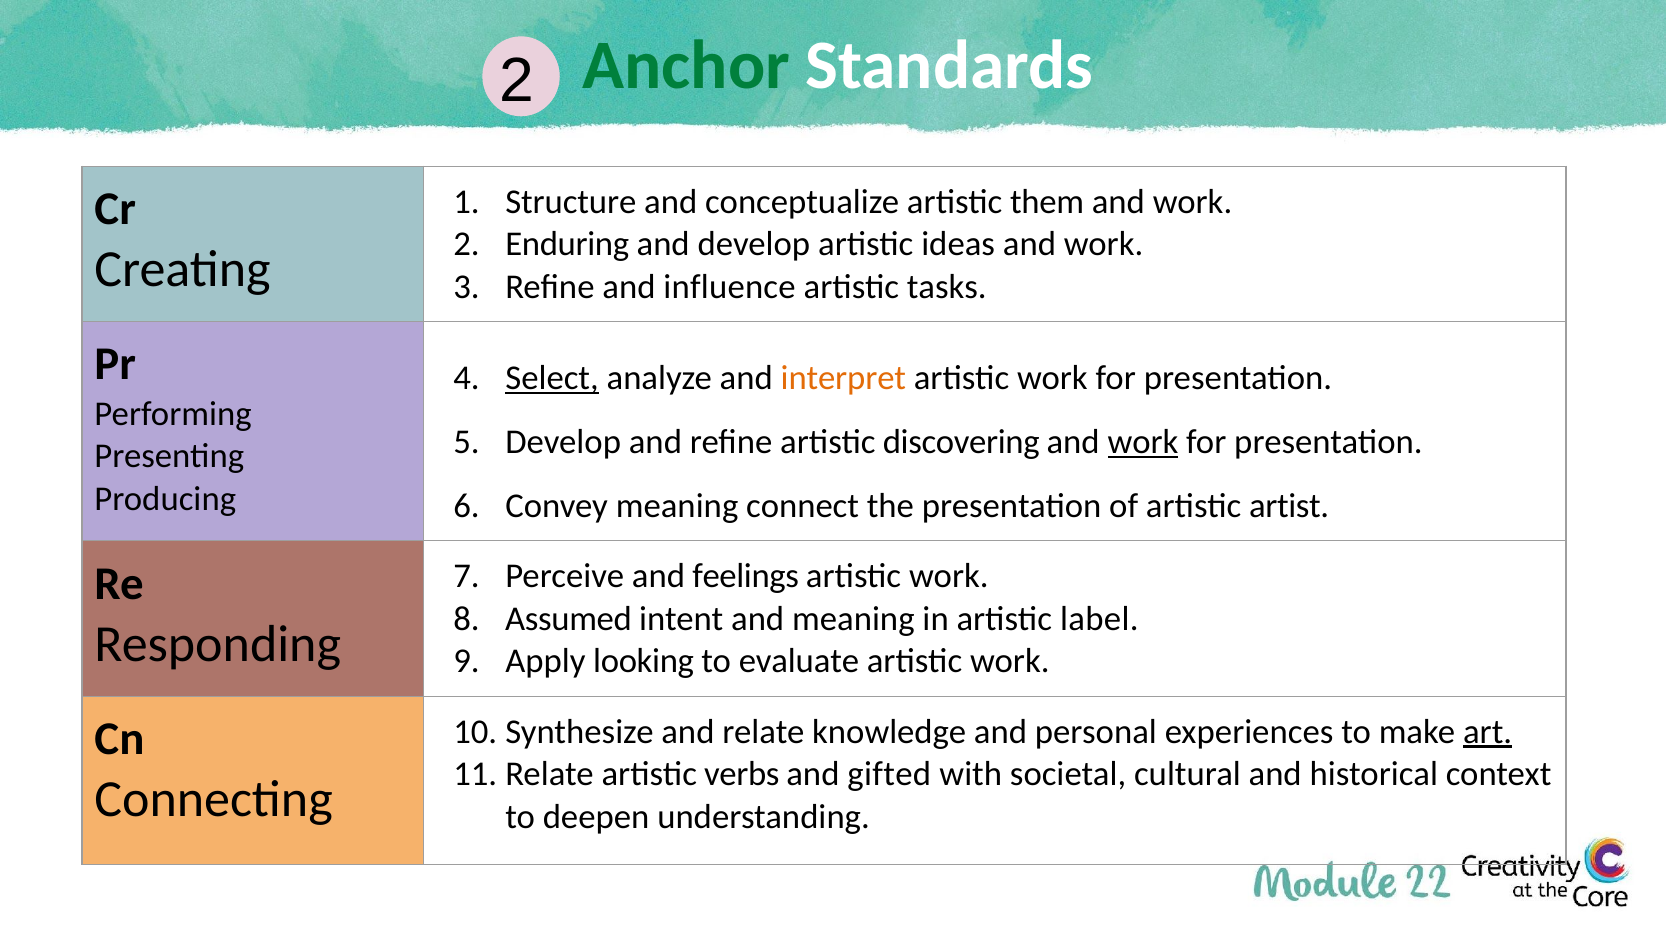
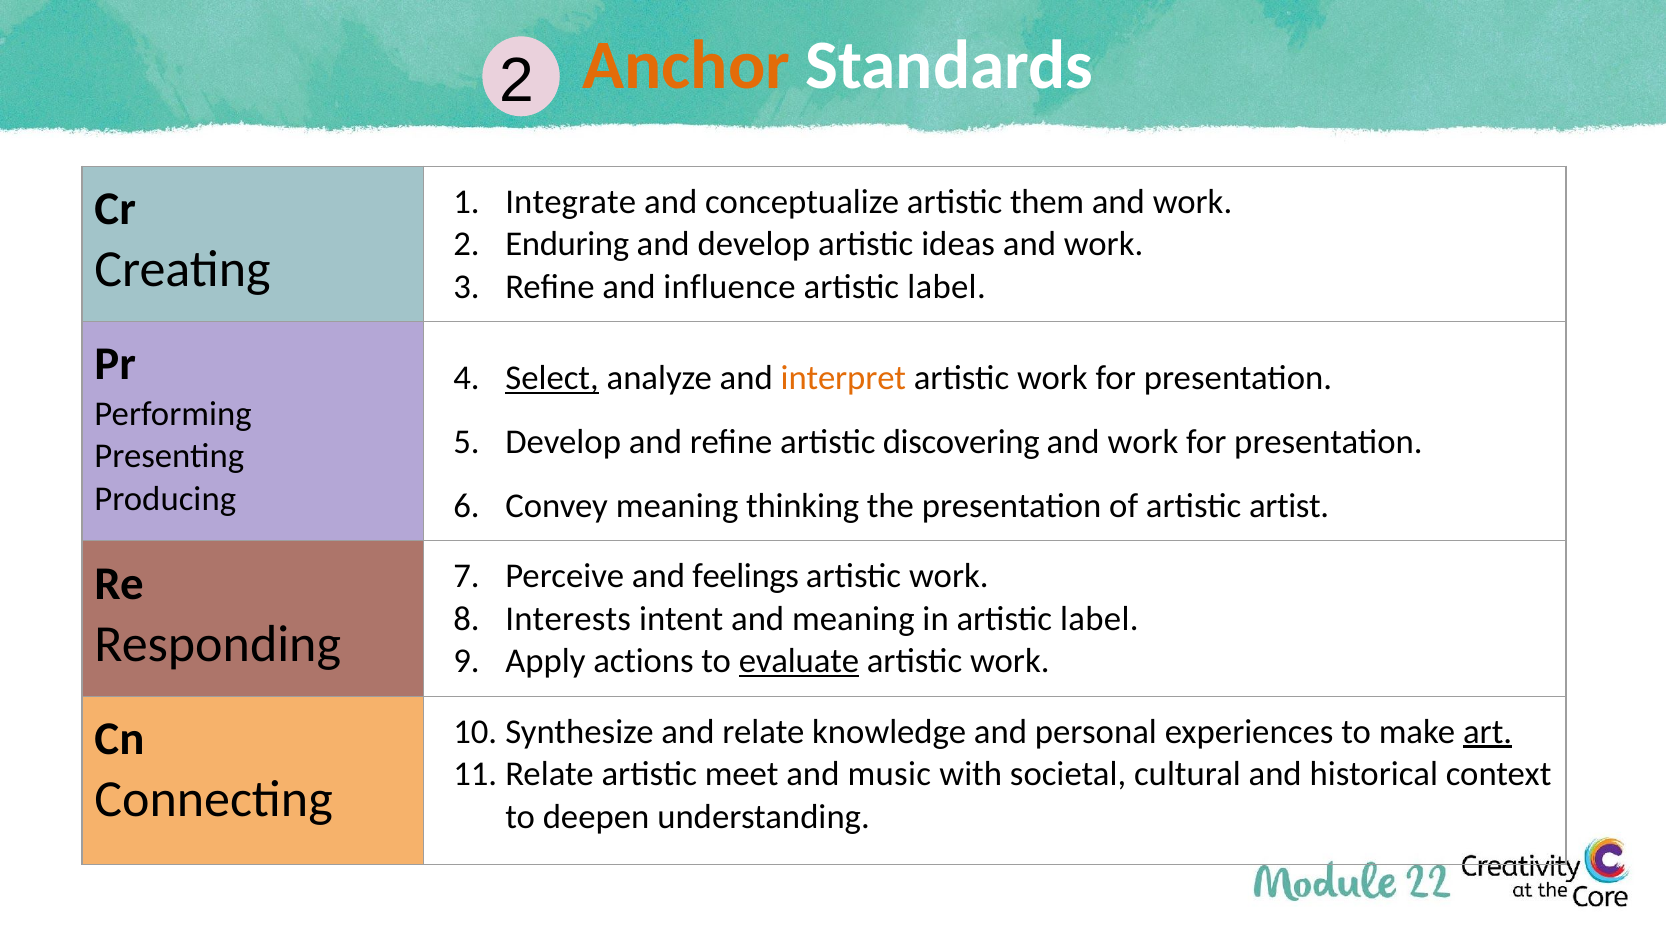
Anchor colour: green -> orange (686, 66)
Structure: Structure -> Integrate (571, 202)
tasks: tasks -> label (947, 287)
work underline: present -> none (1143, 442)
connect: connect -> thinking (803, 506)
Assumed: Assumed -> Interests (568, 619)
looking: looking -> actions (643, 661)
evaluate underline: none -> present (799, 661)
verbs: verbs -> meet (742, 774)
gifted: gifted -> music (889, 774)
